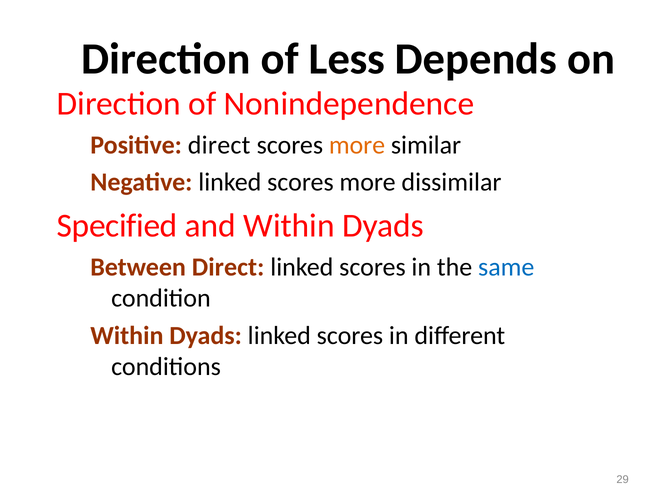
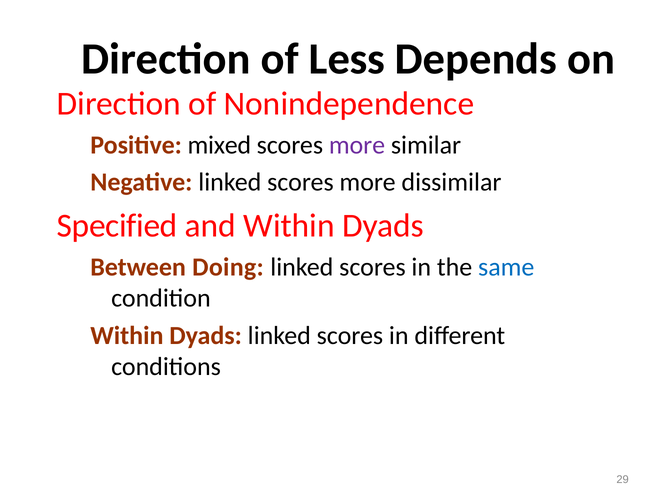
Positive direct: direct -> mixed (219, 145)
more colour: orange -> purple (357, 145)
Between Direct: Direct -> Doing (228, 267)
